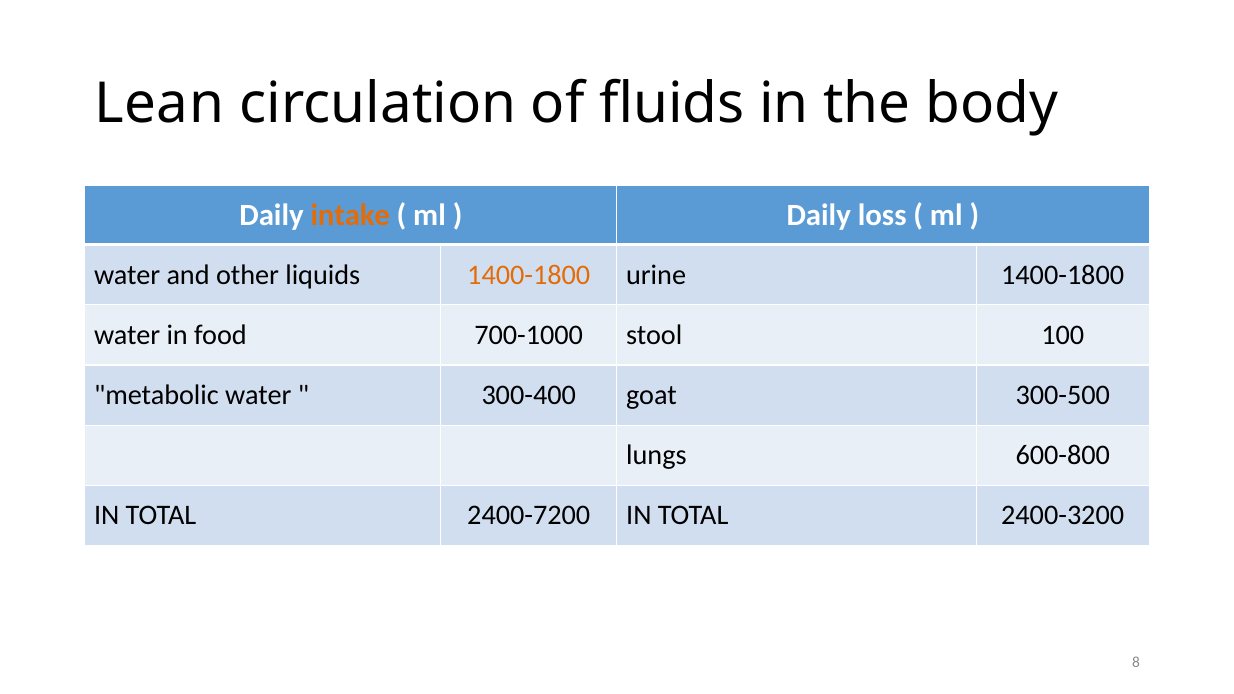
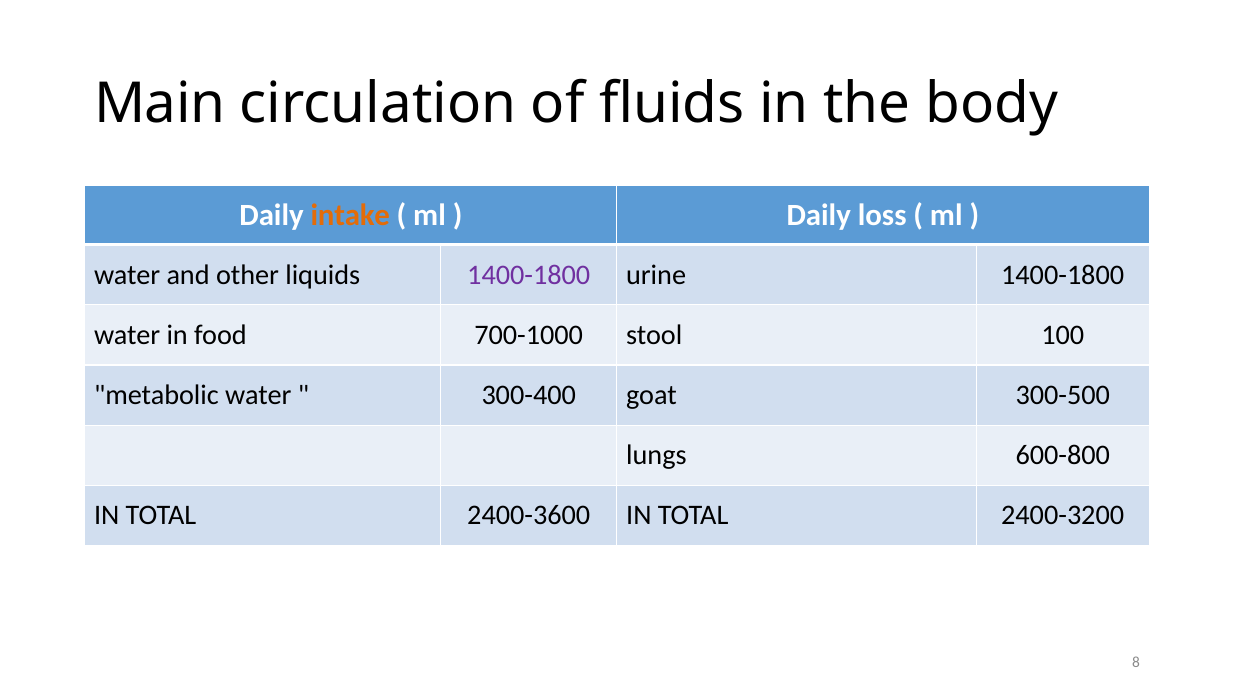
Lean: Lean -> Main (160, 104)
1400-1800 colour: orange -> purple (529, 275)
2400-7200: 2400-7200 -> 2400-3600 (529, 516)
